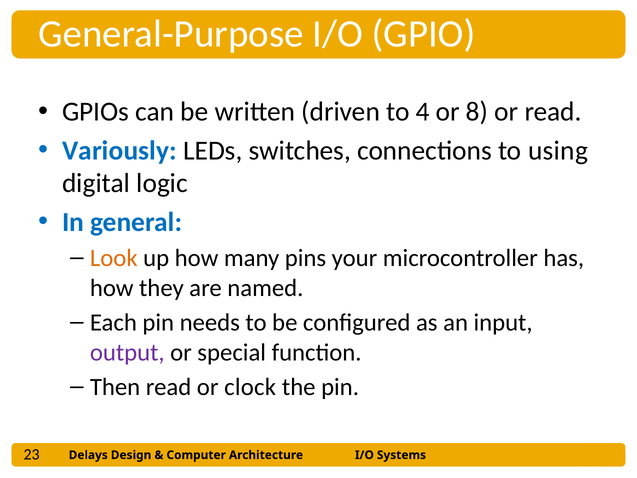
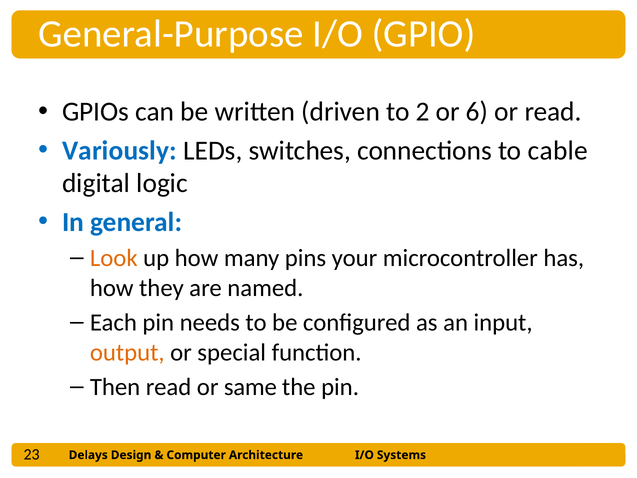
4: 4 -> 2 (423, 112)
8: 8 -> 6 (477, 112)
using: using -> cable (558, 150)
output colour: purple -> orange (127, 352)
clock: clock -> same (250, 387)
